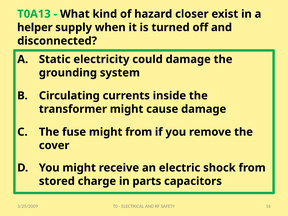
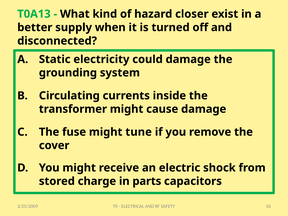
helper: helper -> better (35, 27)
might from: from -> tune (139, 132)
